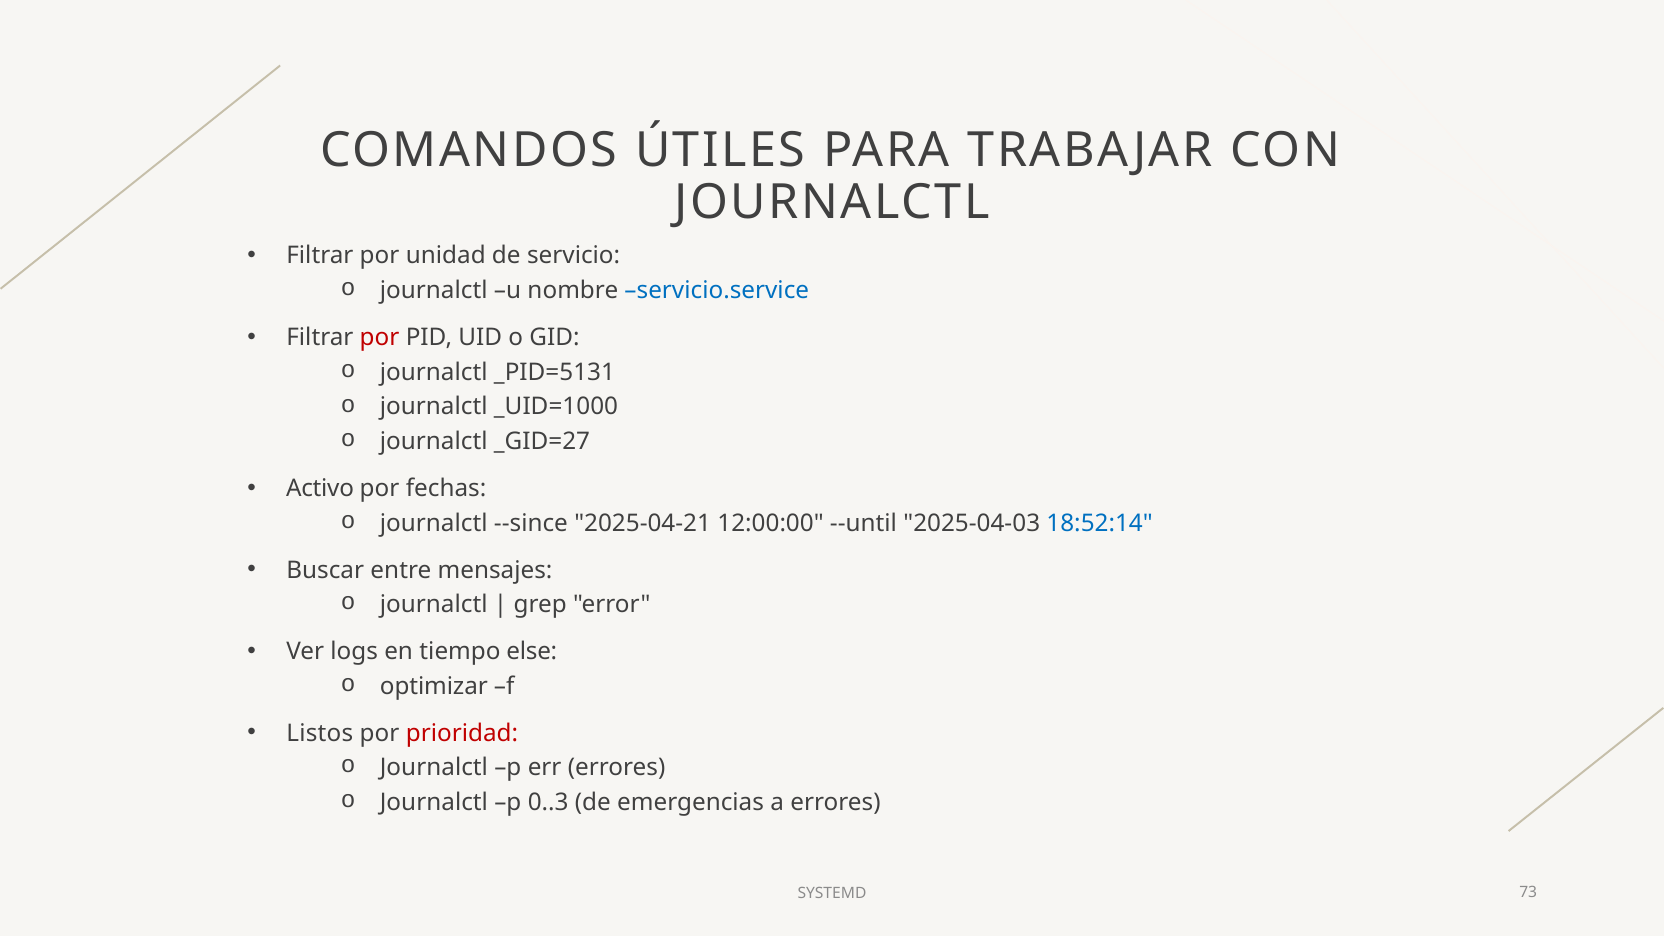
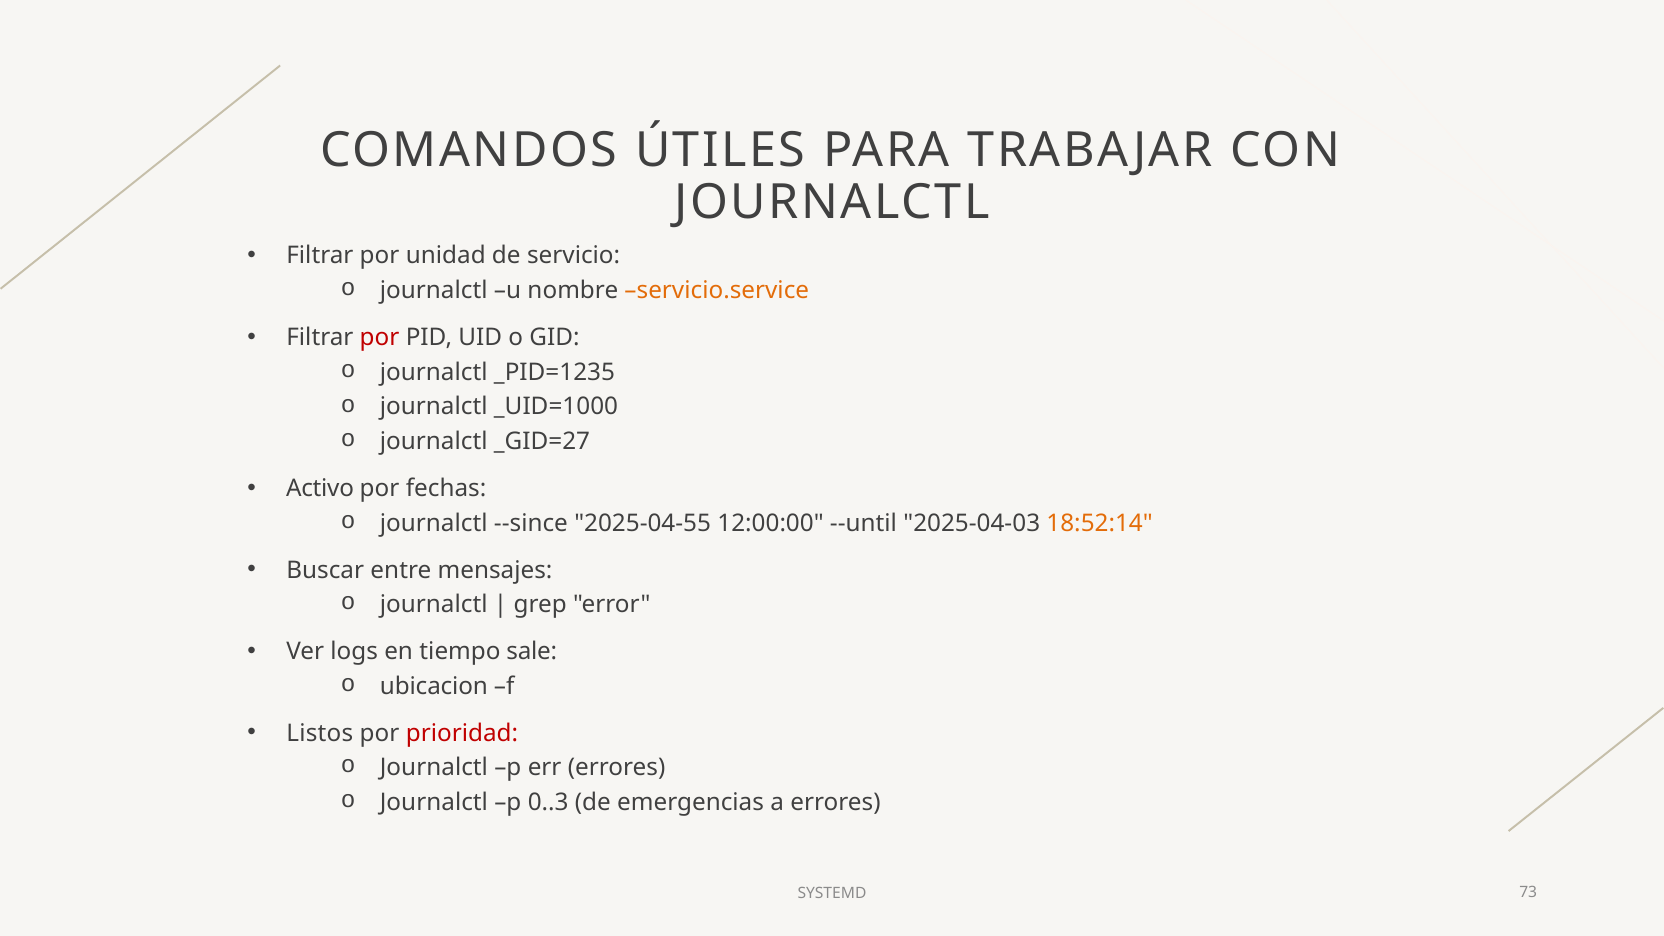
servicio.service colour: blue -> orange (717, 291)
_PID=5131: _PID=5131 -> _PID=1235 (554, 372)
2025-04-21: 2025-04-21 -> 2025-04-55 (643, 523)
18:52:14 colour: blue -> orange (1100, 523)
else: else -> sale (532, 652)
optimizar: optimizar -> ubicacion (434, 686)
